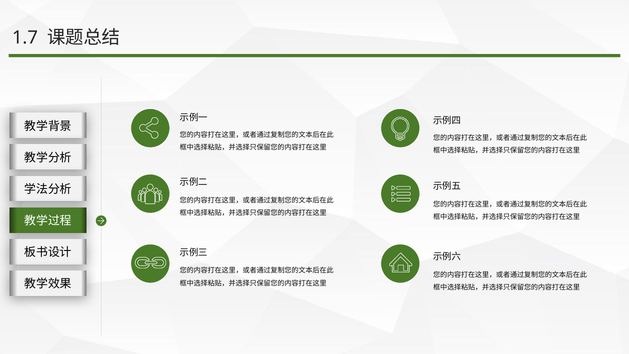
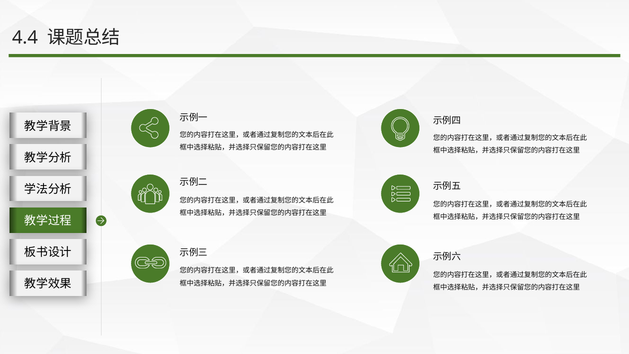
1.7: 1.7 -> 4.4 (25, 38)
